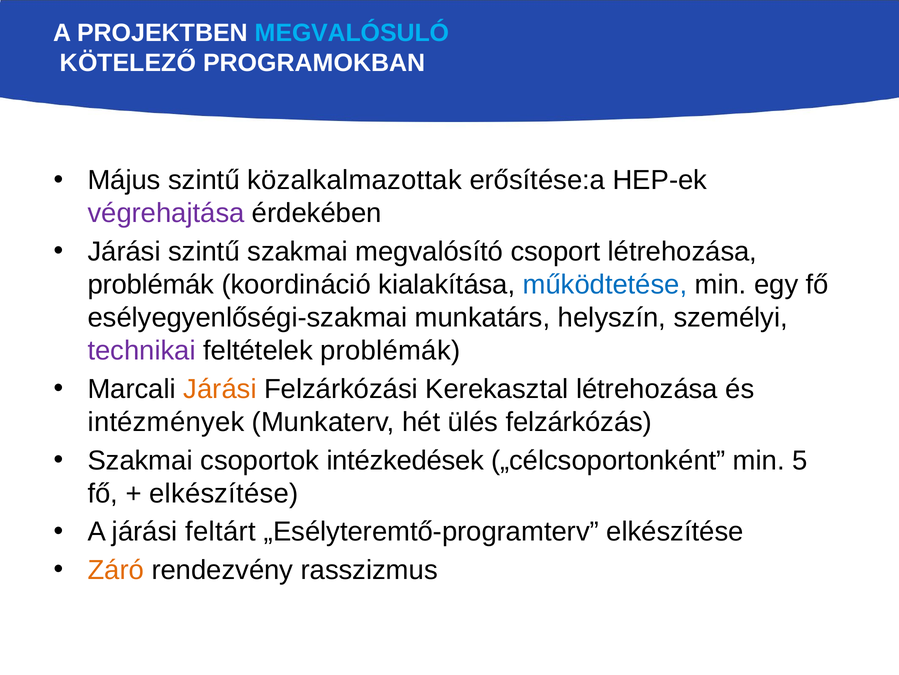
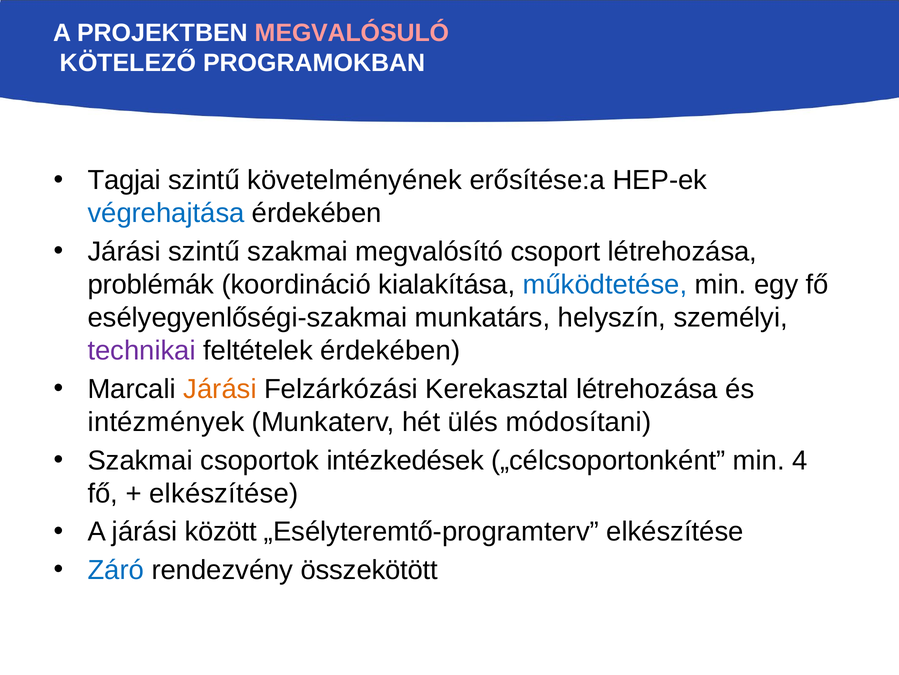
MEGVALÓSULÓ colour: light blue -> pink (352, 33)
Május: Május -> Tagjai (124, 180)
közalkalmazottak: közalkalmazottak -> követelményének (355, 180)
végrehajtása colour: purple -> blue (166, 213)
feltételek problémák: problémák -> érdekében (390, 350)
felzárkózás: felzárkózás -> módosítani (579, 422)
5: 5 -> 4 (800, 460)
feltárt: feltárt -> között (221, 531)
Záró colour: orange -> blue (116, 570)
rasszizmus: rasszizmus -> összekötött (369, 570)
